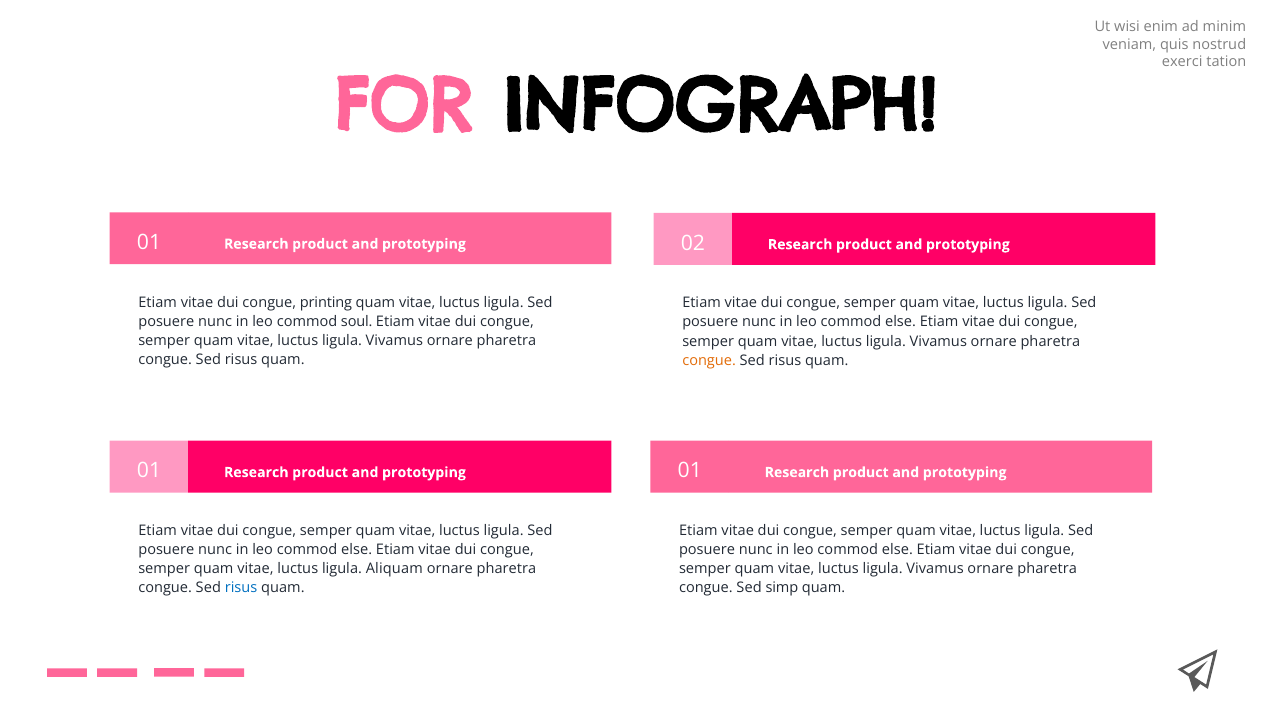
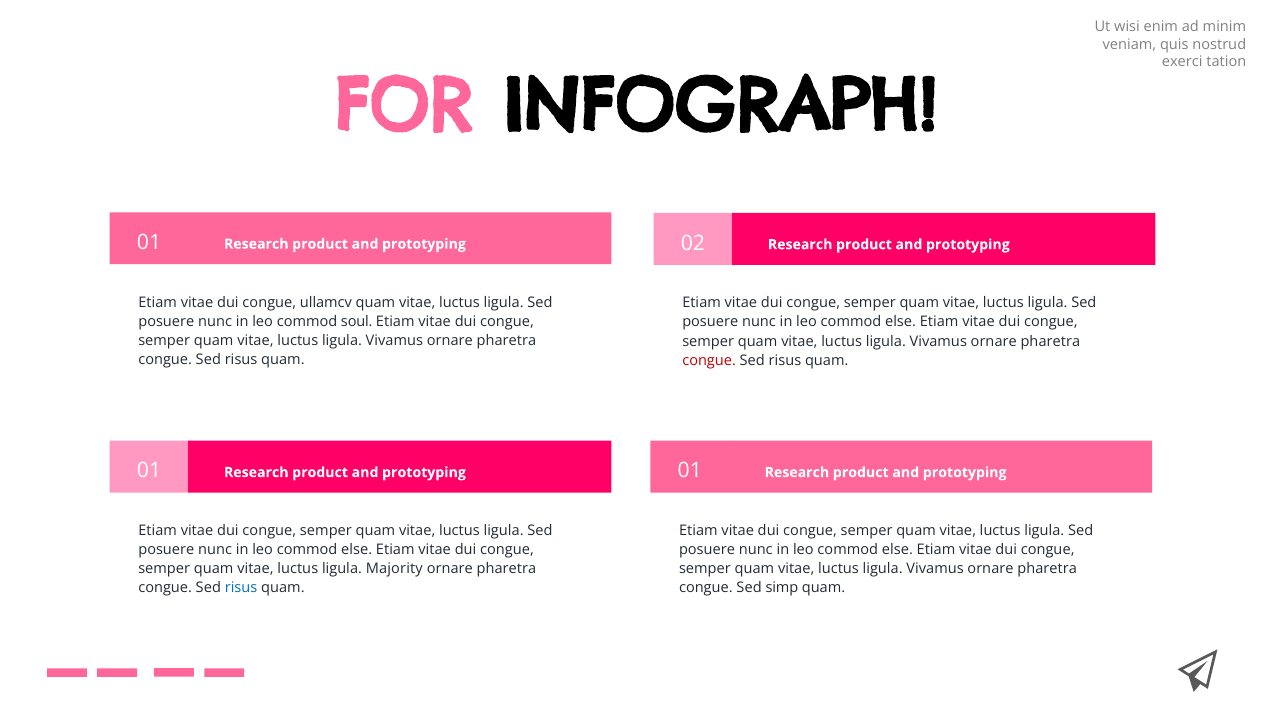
printing: printing -> ullamcv (326, 303)
congue colour: orange -> red (709, 360)
Aliquam: Aliquam -> Majority (394, 569)
